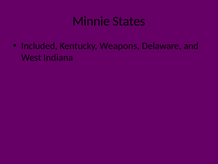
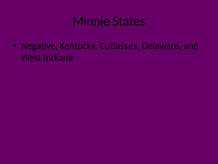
Included: Included -> Negative (39, 46)
Weapons: Weapons -> Cutlasses (120, 46)
